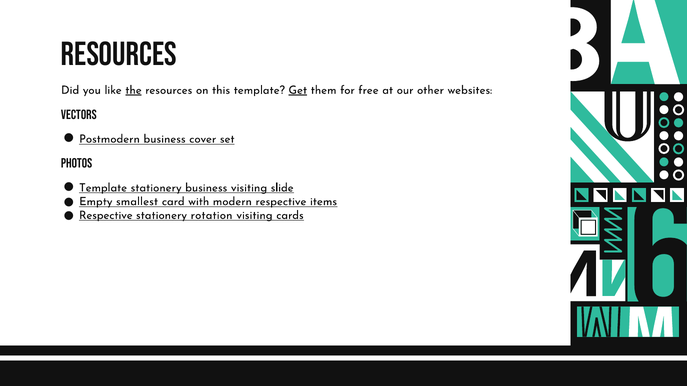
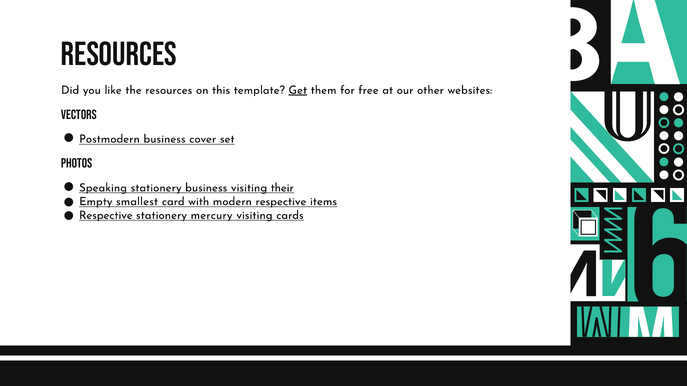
the underline: present -> none (134, 90)
Template: Template -> Speaking (103, 188)
slide: slide -> their (282, 188)
rotation: rotation -> mercury (212, 215)
